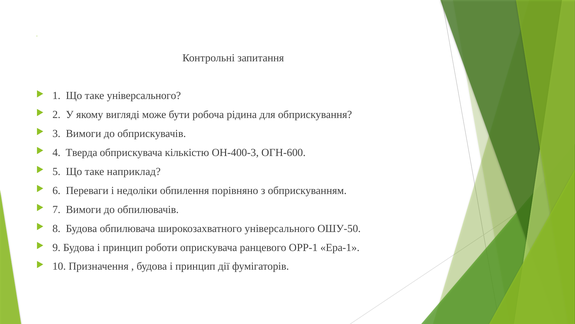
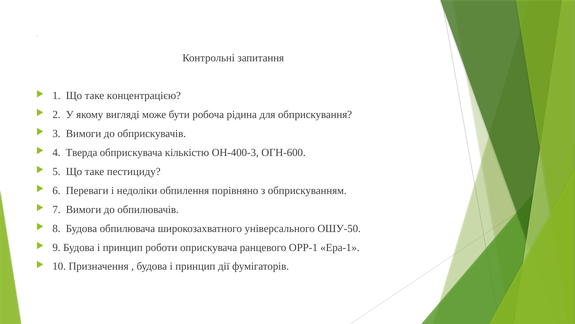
таке універсального: універсального -> концентрацією (144, 96)
наприклад: наприклад -> пестициду (134, 171)
